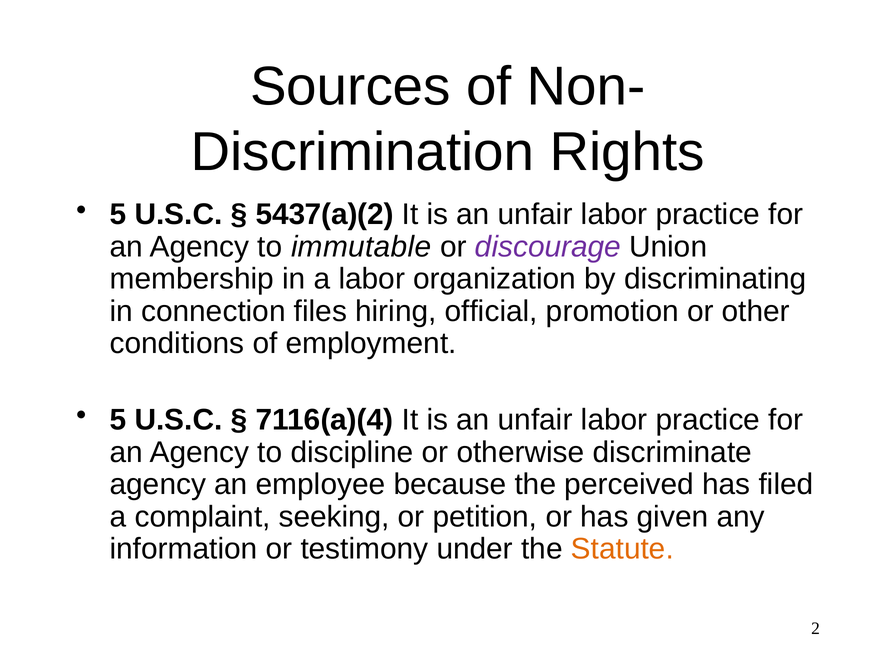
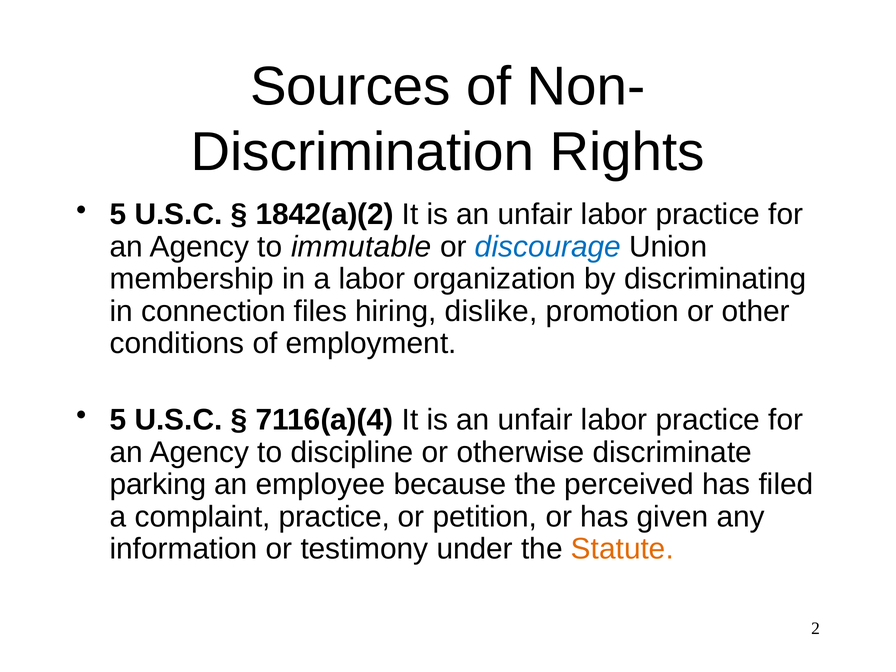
5437(a)(2: 5437(a)(2 -> 1842(a)(2 (325, 215)
discourage colour: purple -> blue (548, 247)
official: official -> dislike (491, 311)
agency: agency -> parking (158, 484)
complaint seeking: seeking -> practice (334, 517)
